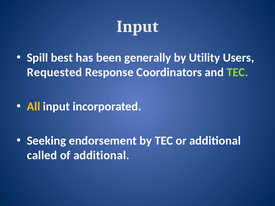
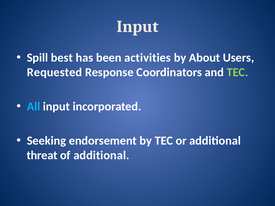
generally: generally -> activities (148, 58)
Utility: Utility -> About (205, 58)
All colour: yellow -> light blue (34, 107)
called: called -> threat (42, 155)
